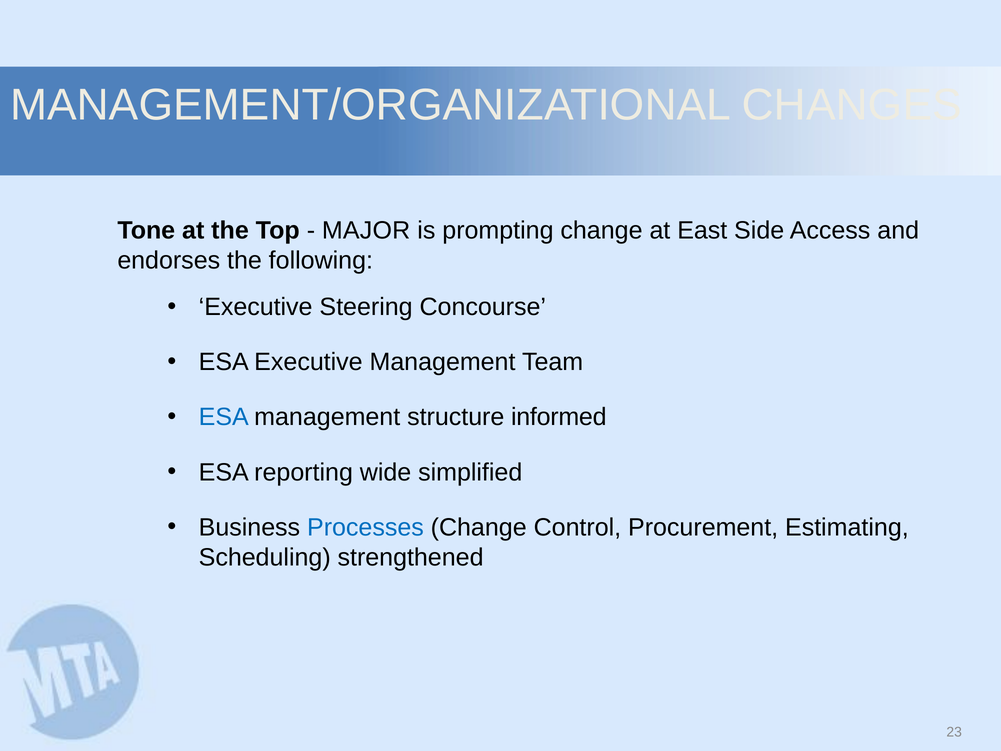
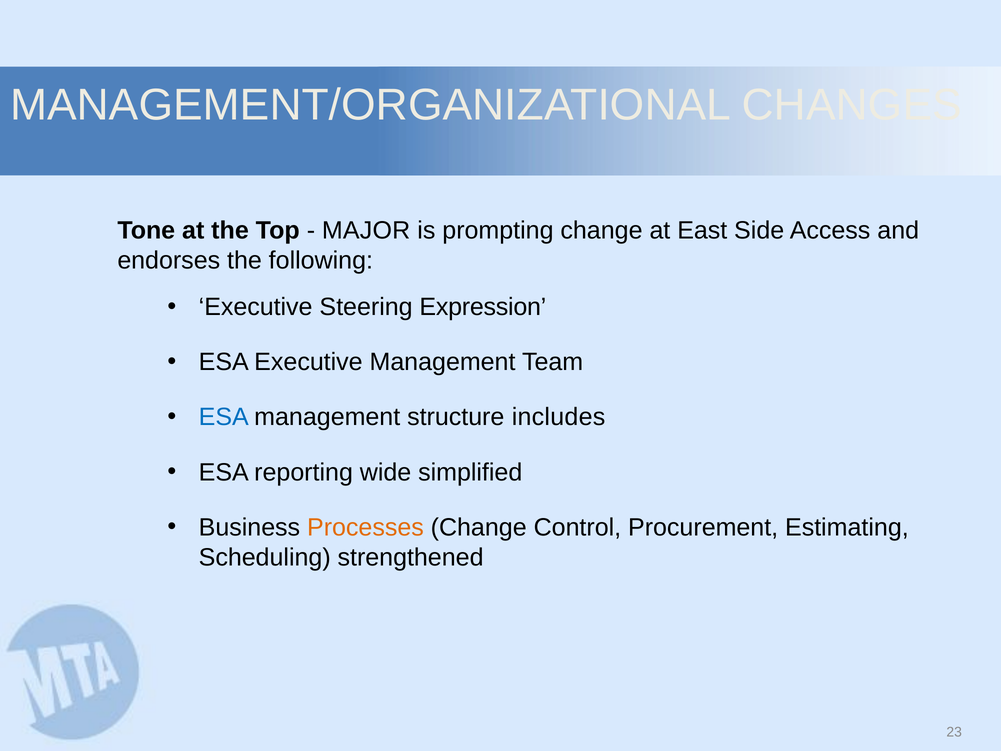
Concourse: Concourse -> Expression (483, 307)
informed: informed -> includes (559, 417)
Processes colour: blue -> orange (365, 527)
